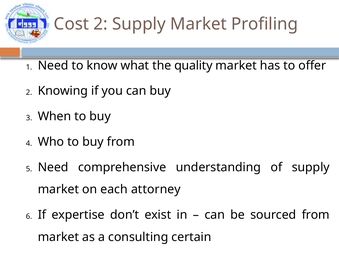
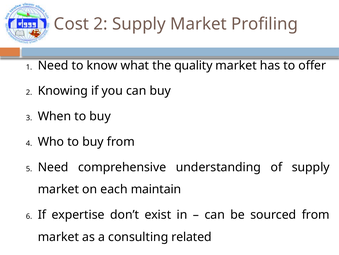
attorney: attorney -> maintain (156, 189)
certain: certain -> related (192, 236)
